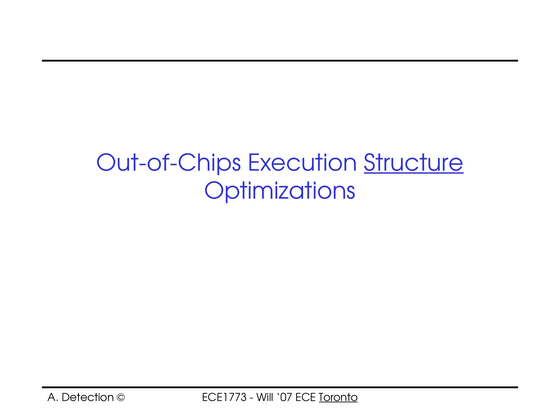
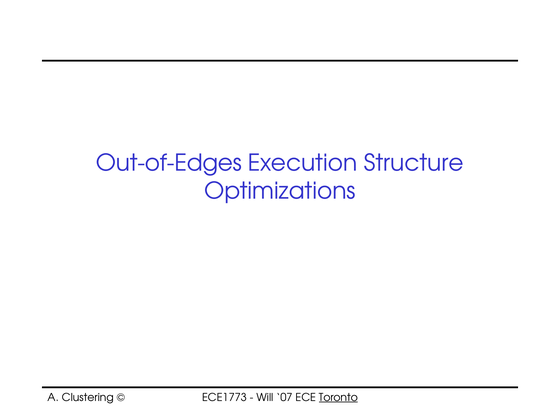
Out-of-Chips: Out-of-Chips -> Out-of-Edges (169, 163)
Structure underline: present -> none (414, 163)
Detection: Detection -> Clustering (88, 397)
